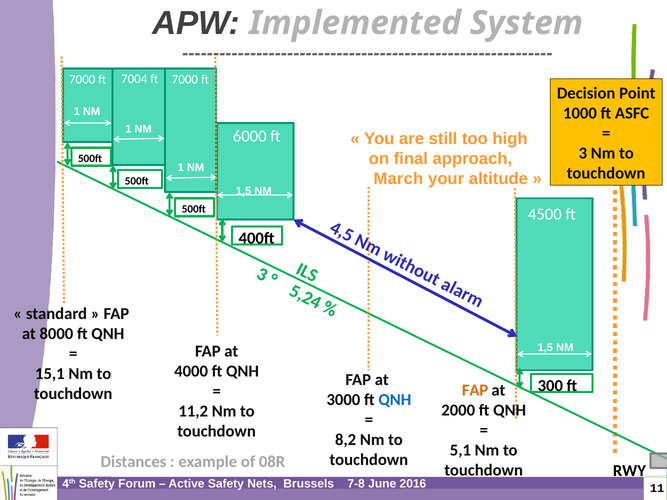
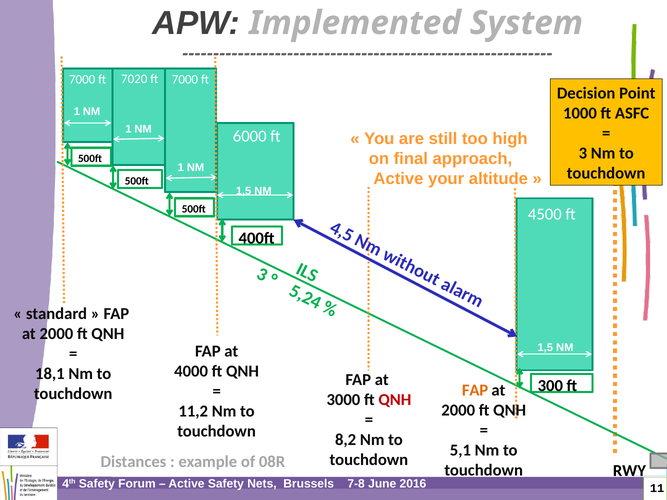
7004: 7004 -> 7020 (134, 79)
March: March -> Active (398, 179)
8000: 8000 -> 2000 (56, 334)
15,1: 15,1 -> 18,1 (50, 374)
QNH colour: blue -> red (395, 400)
